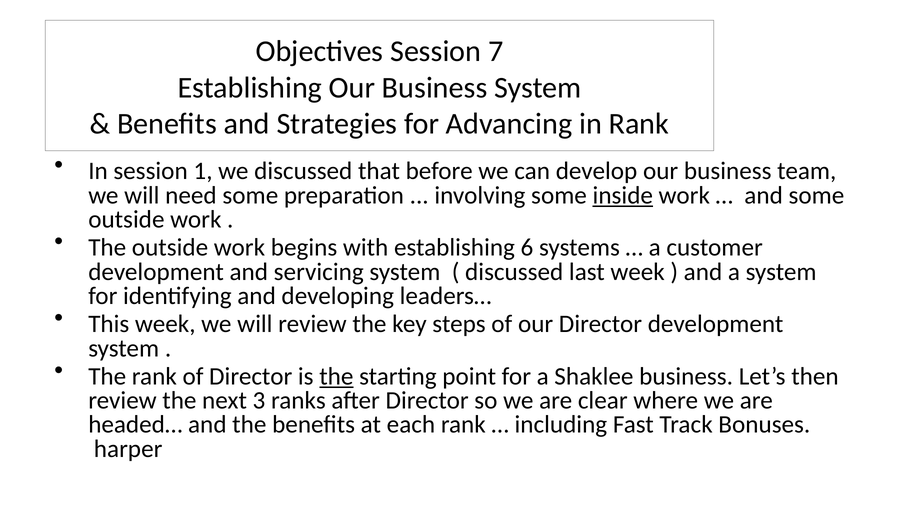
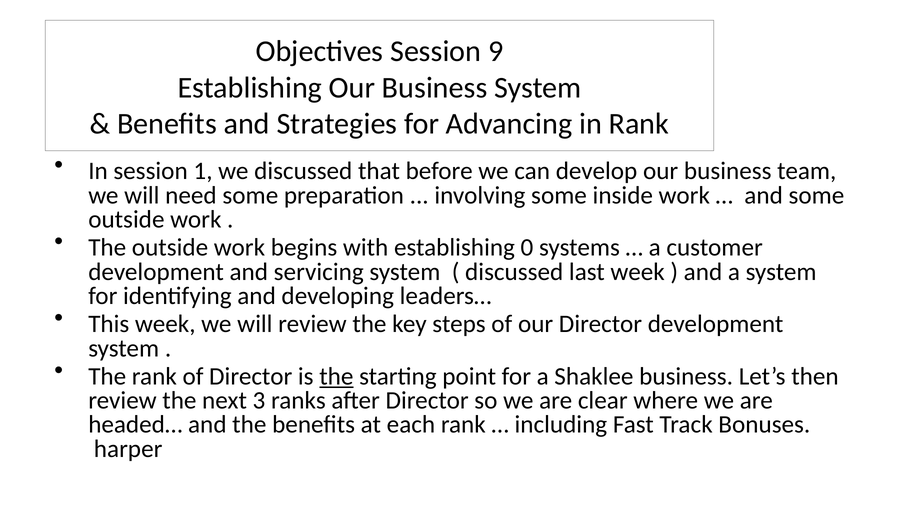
7: 7 -> 9 (496, 52)
inside underline: present -> none (623, 195)
6: 6 -> 0 (527, 248)
